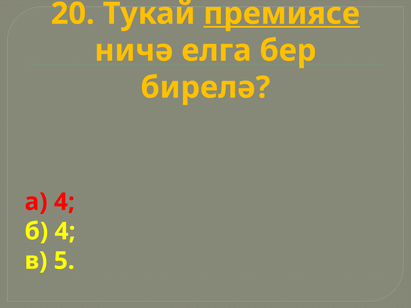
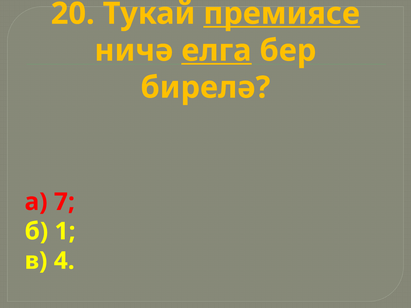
елга underline: none -> present (216, 51)
а 4: 4 -> 7 (64, 202)
б 4: 4 -> 1 (65, 231)
5: 5 -> 4 (64, 261)
